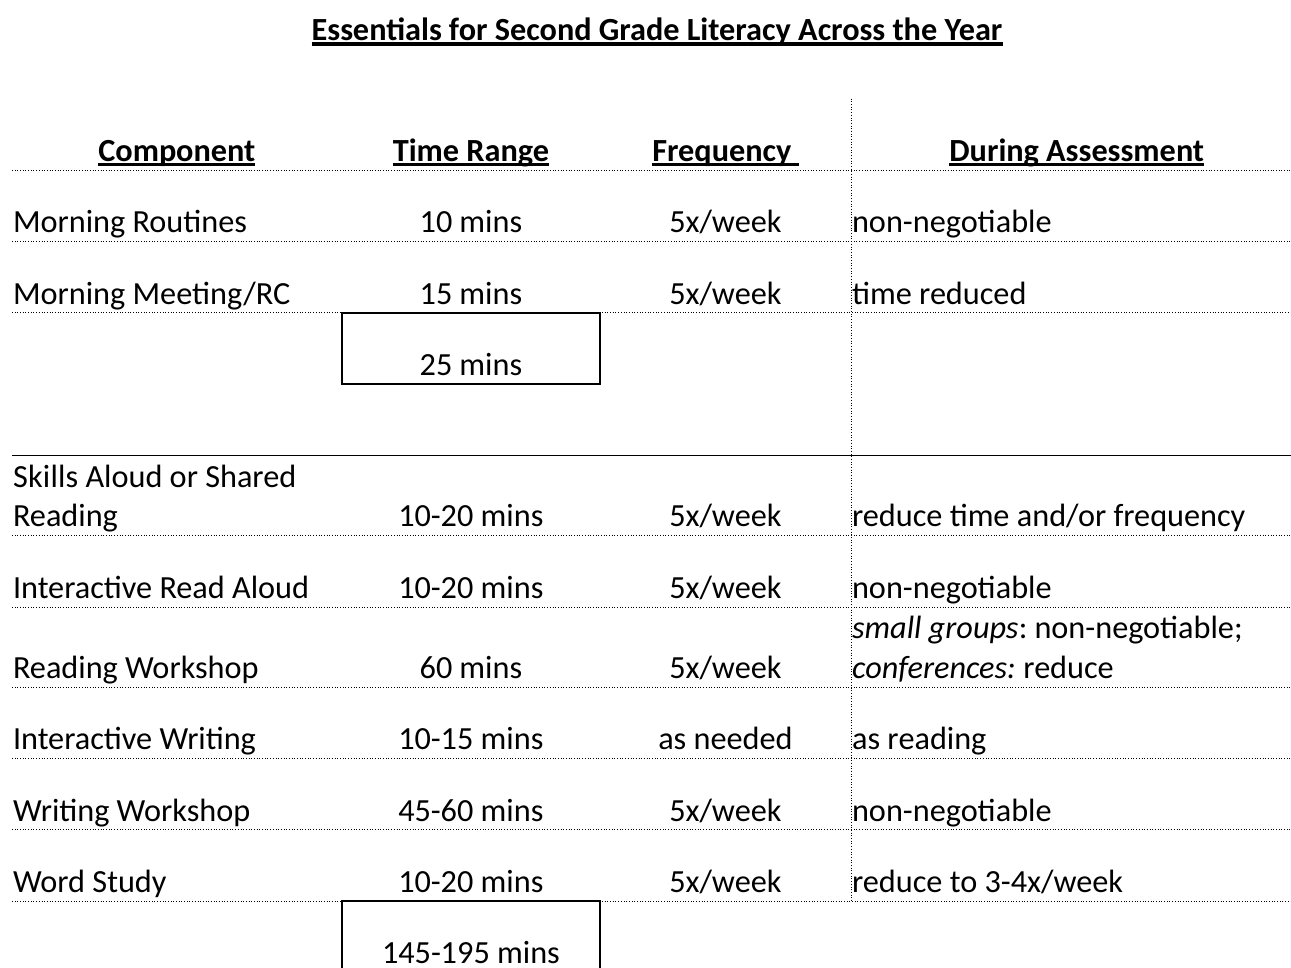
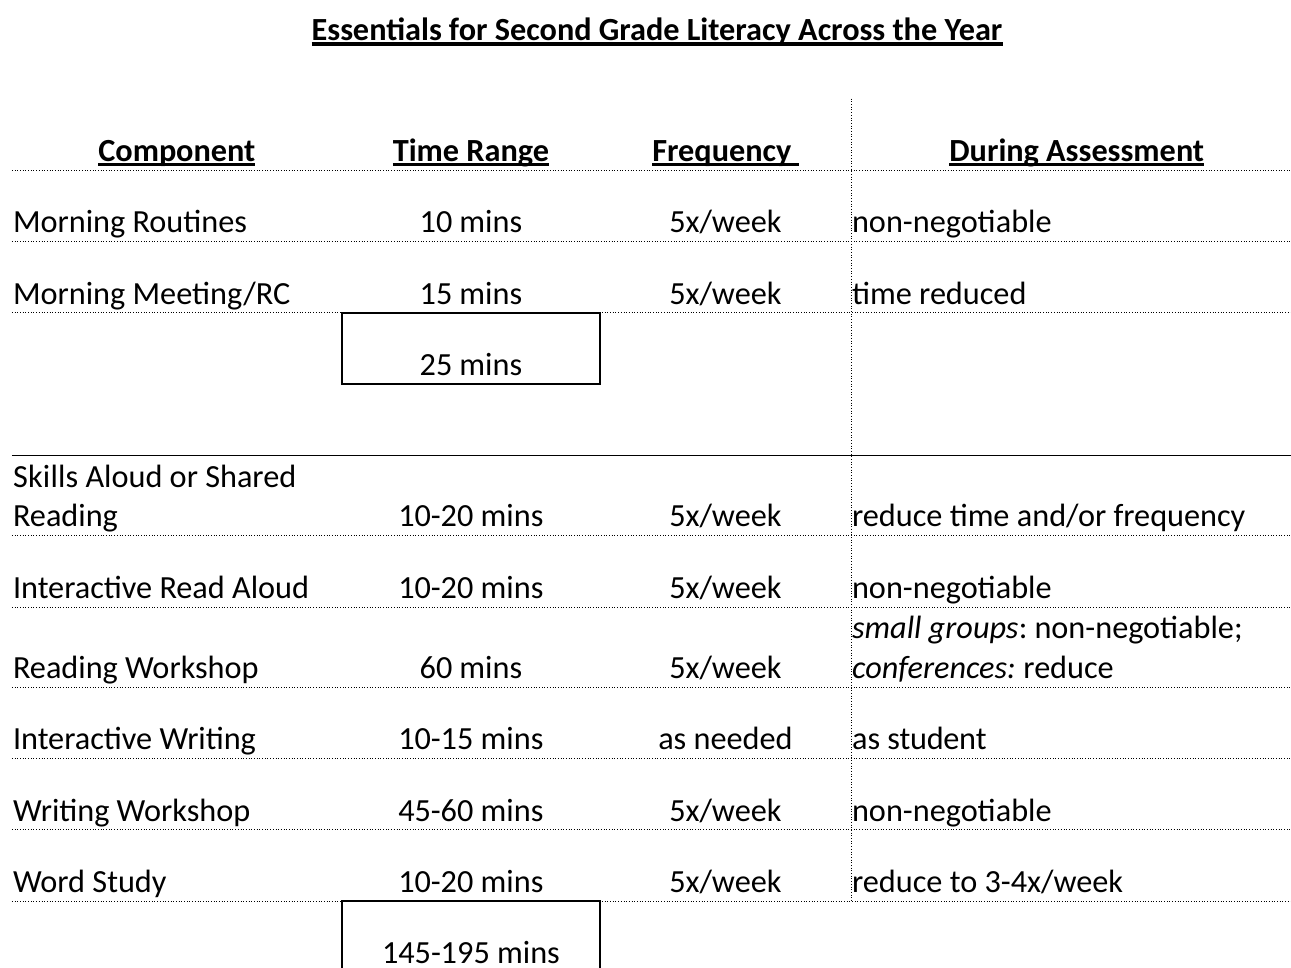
as reading: reading -> student (937, 739)
